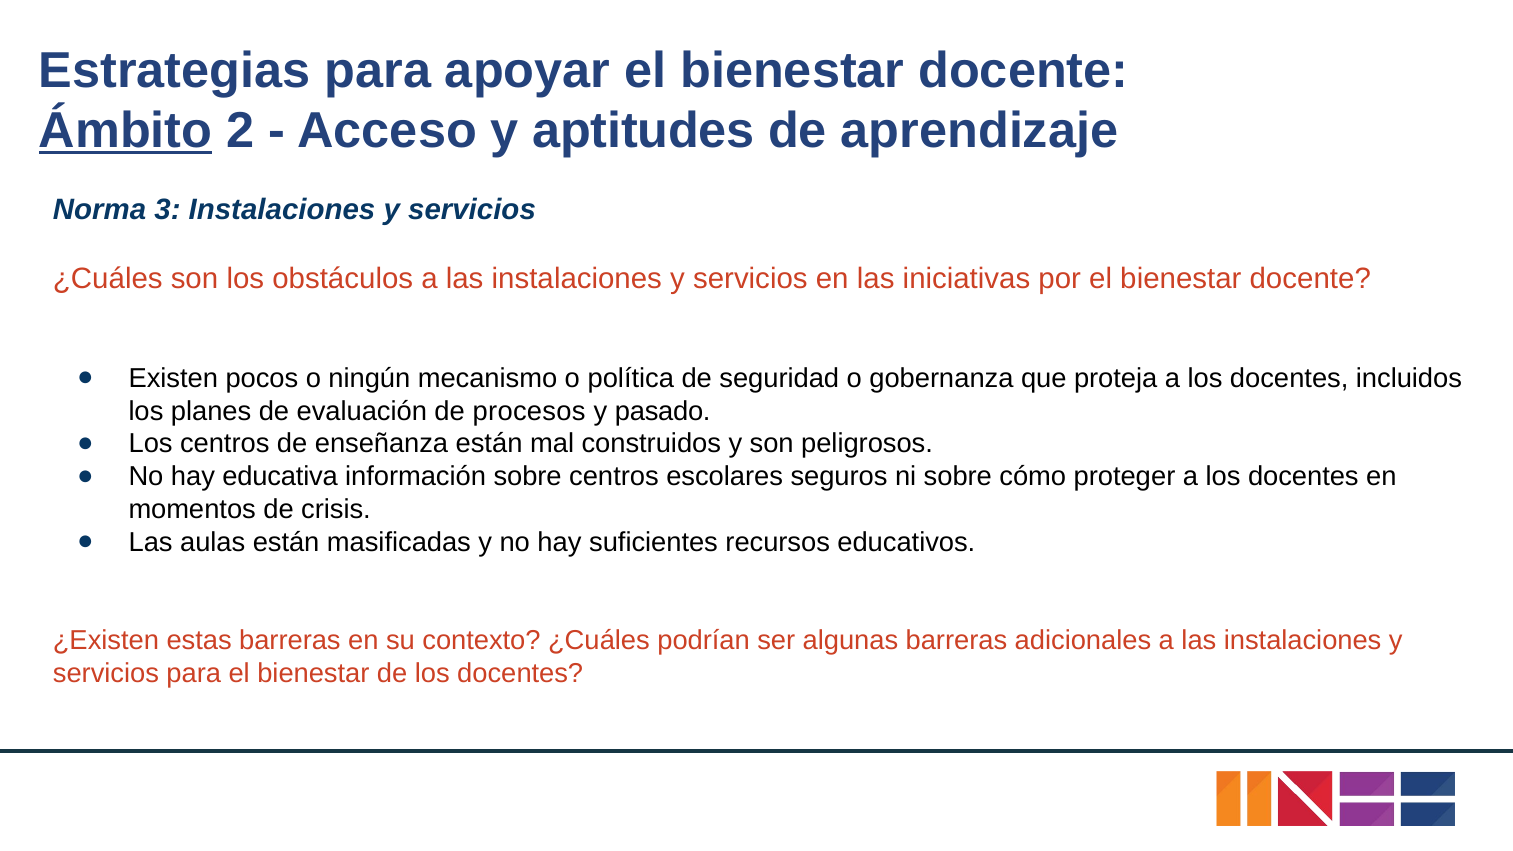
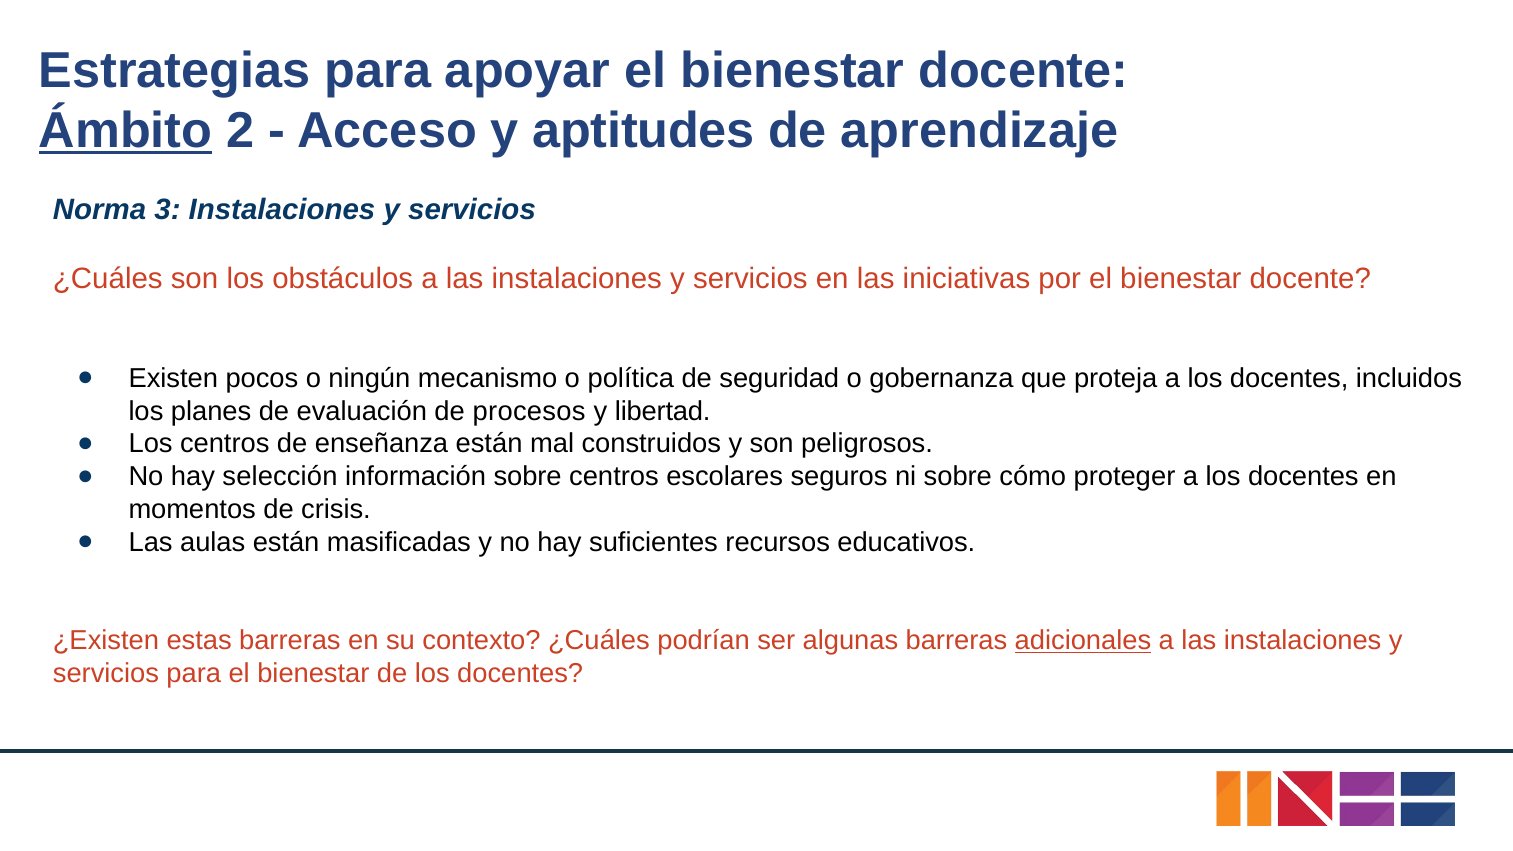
pasado: pasado -> libertad (663, 411)
educativa: educativa -> selección (280, 477)
adicionales underline: none -> present (1083, 641)
